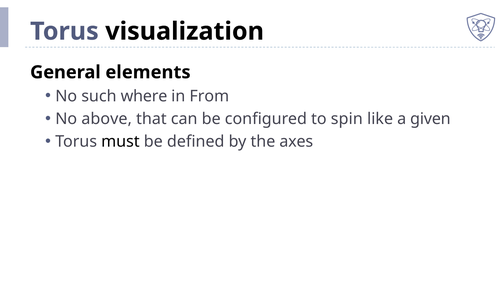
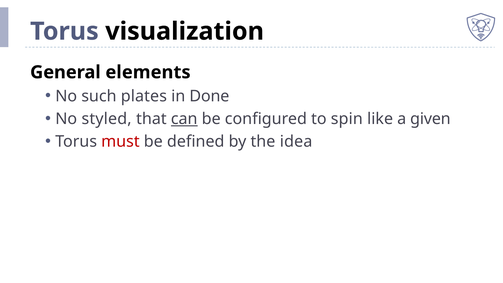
where: where -> plates (144, 96)
From: From -> Done (209, 96)
above: above -> styled (107, 119)
can underline: none -> present (184, 119)
must colour: black -> red (120, 142)
axes: axes -> idea (296, 142)
